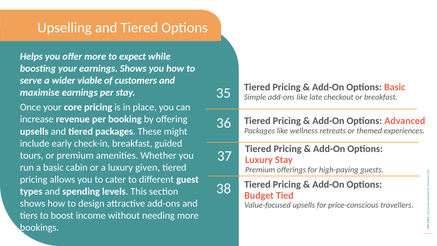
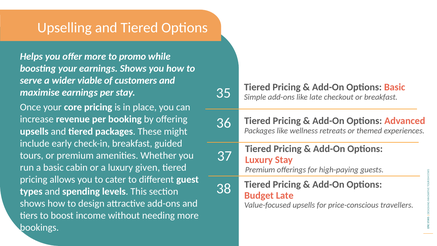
expect: expect -> promo (133, 56)
Budget Tied: Tied -> Late (285, 195)
